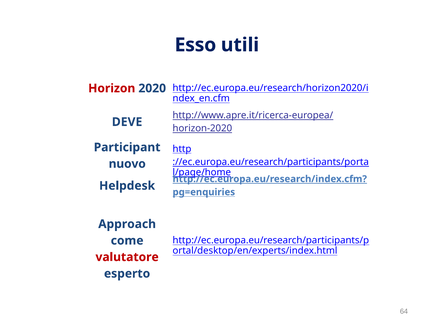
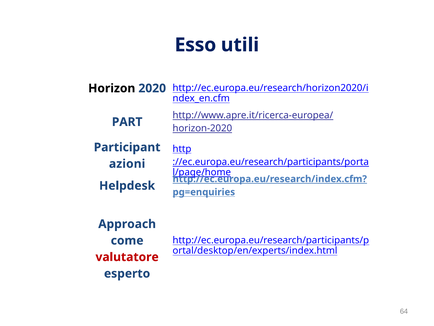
Horizon colour: red -> black (112, 88)
DEVE: DEVE -> PART (127, 122)
nuovo: nuovo -> azioni (127, 164)
